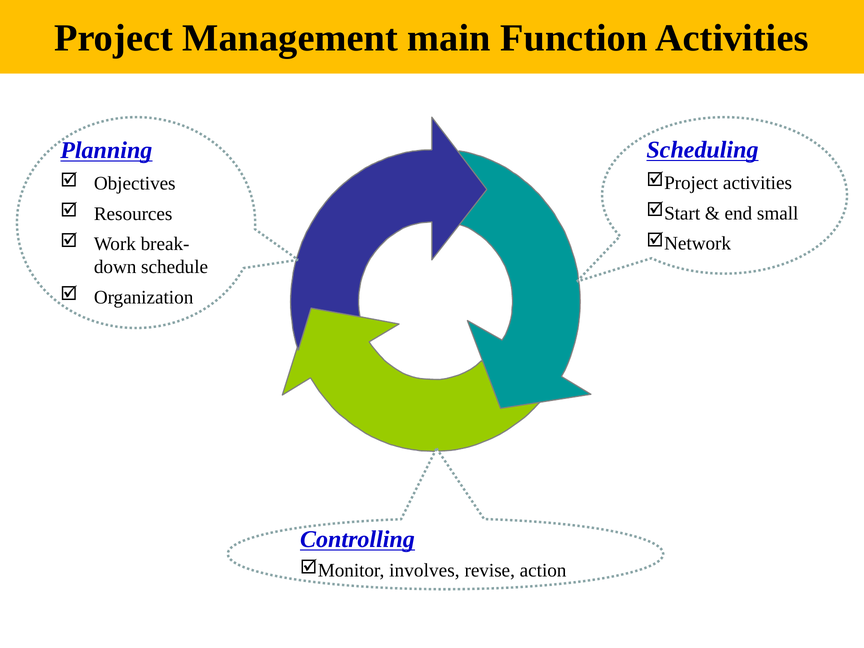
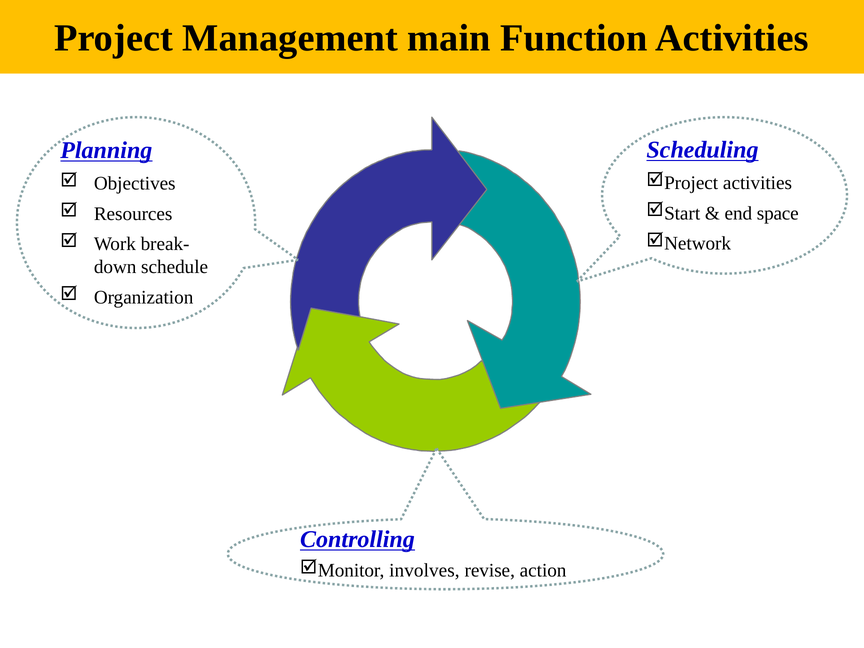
small: small -> space (778, 213)
